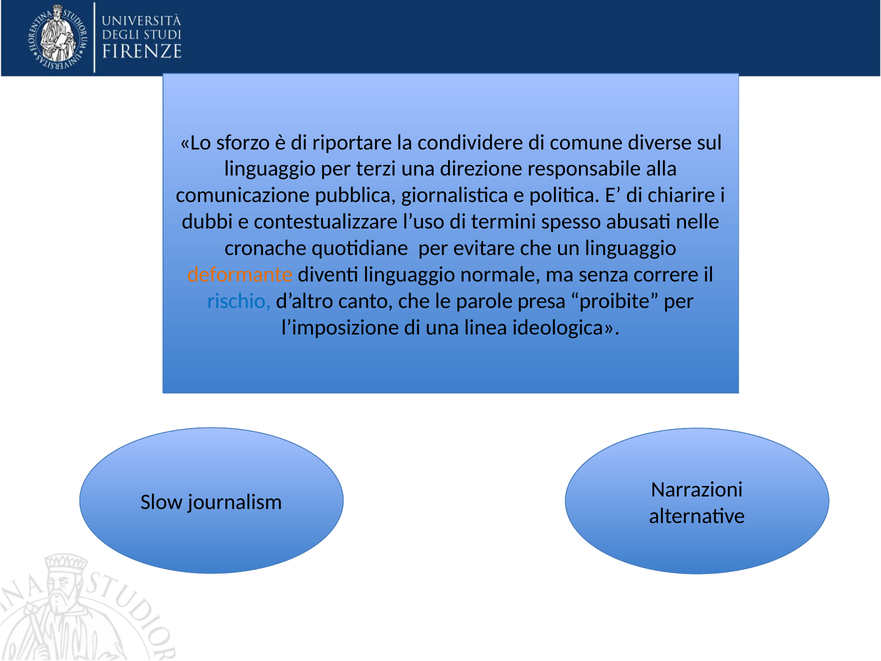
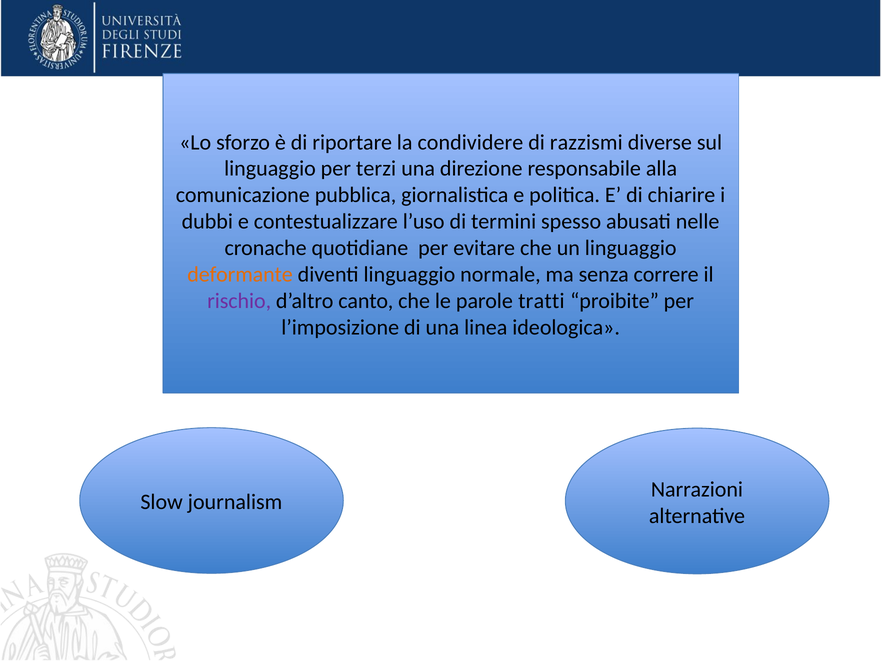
comune: comune -> razzismi (586, 142)
rischio colour: blue -> purple (239, 301)
presa: presa -> tratti (541, 301)
